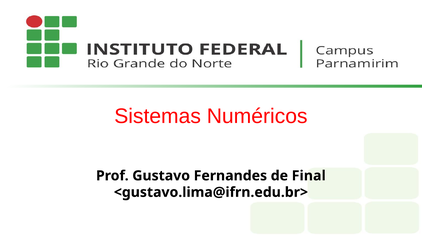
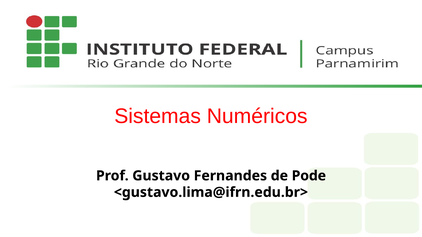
Final: Final -> Pode (309, 176)
